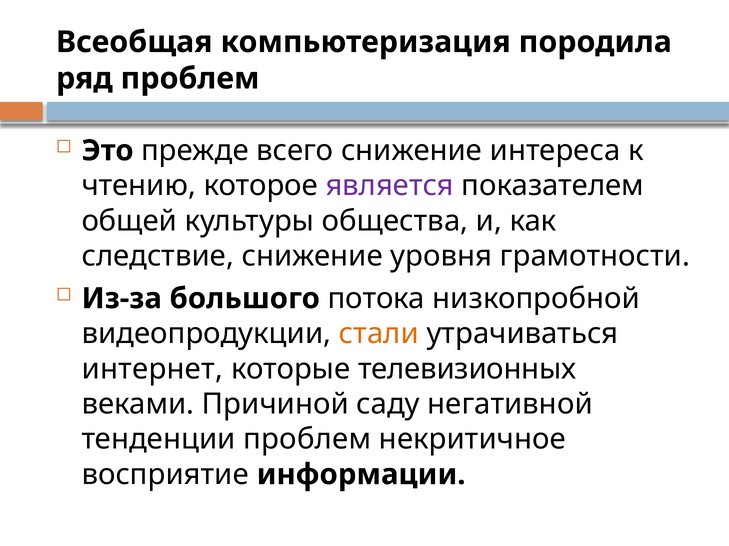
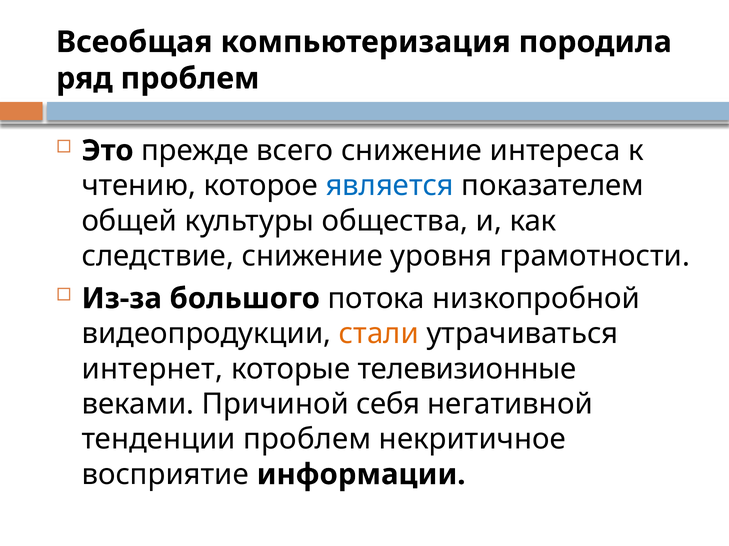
является colour: purple -> blue (390, 186)
телевизионных: телевизионных -> телевизионные (467, 369)
саду: саду -> себя (388, 405)
